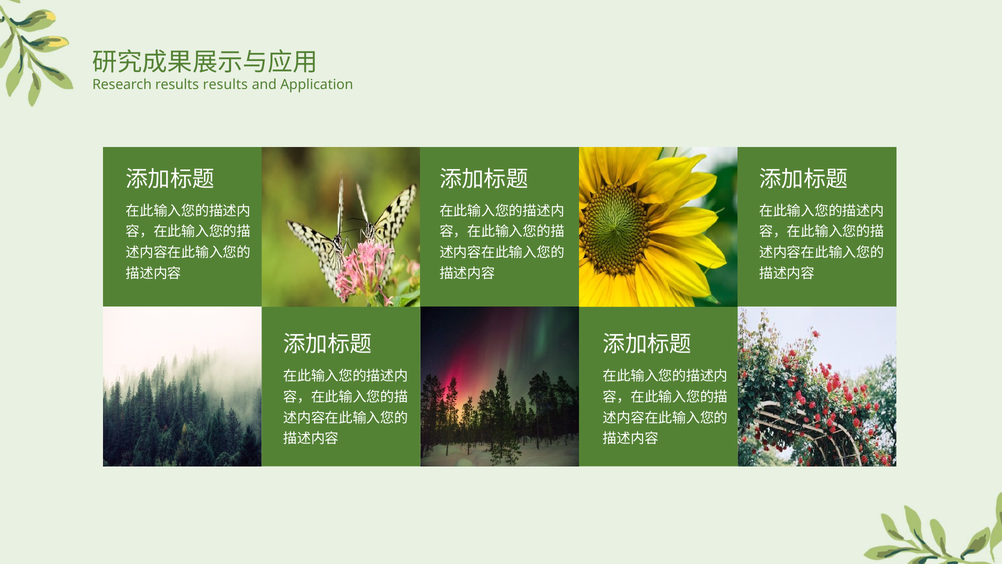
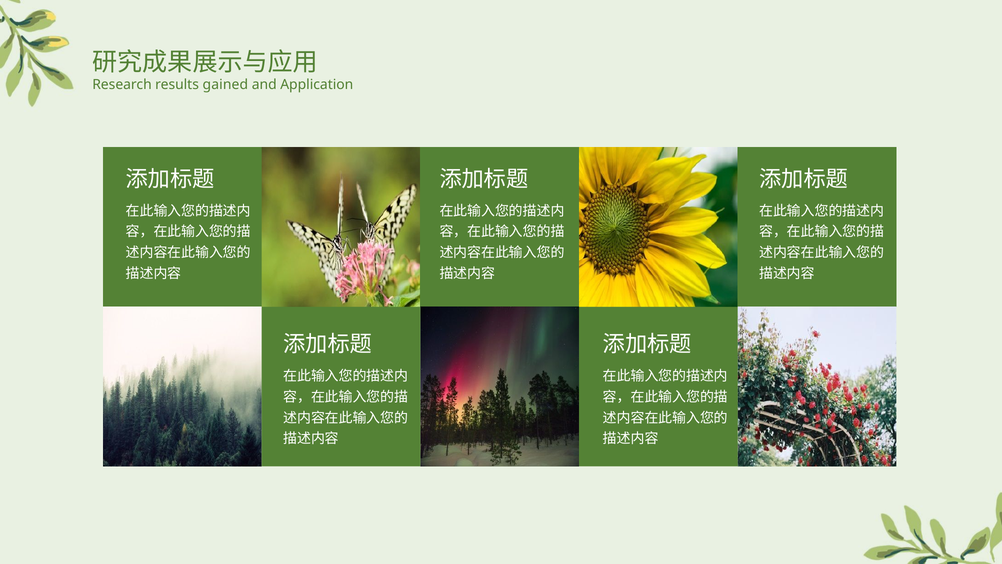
results results: results -> gained (225, 85)
